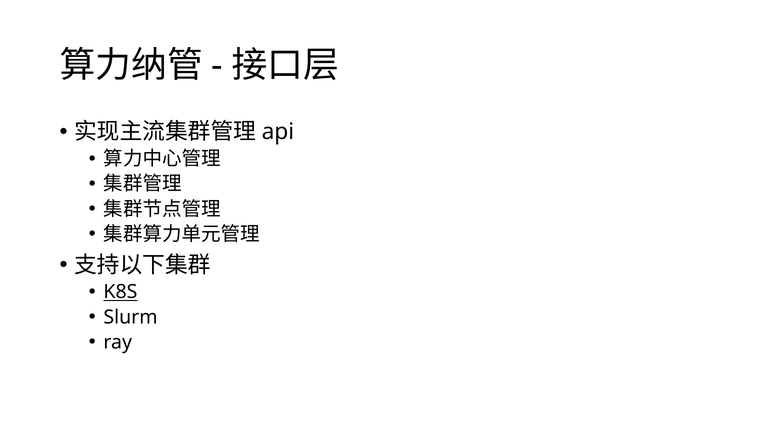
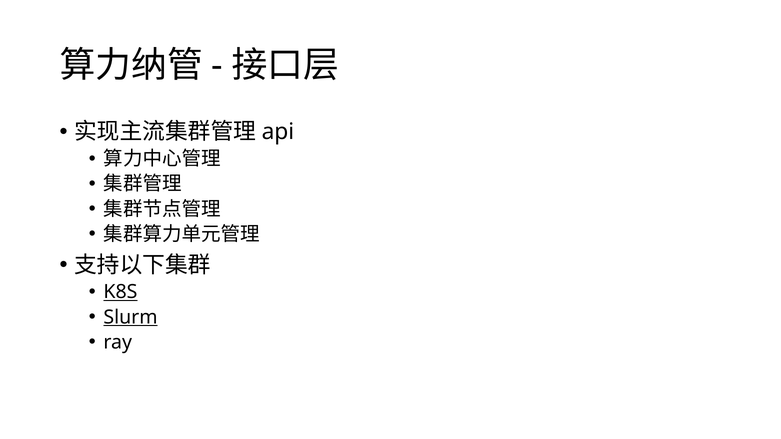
Slurm underline: none -> present (131, 317)
